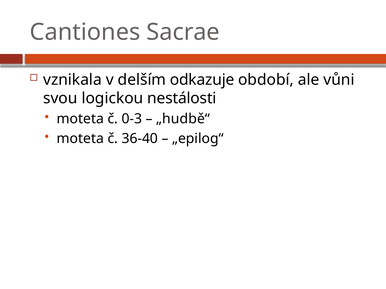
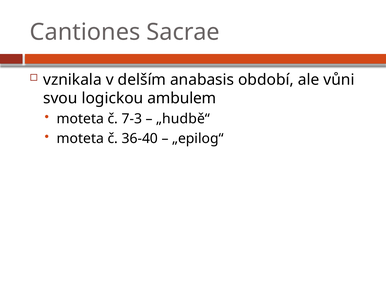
odkazuje: odkazuje -> anabasis (202, 80)
nestálosti: nestálosti -> ambulem (182, 99)
0-3: 0-3 -> 7-3 (132, 119)
